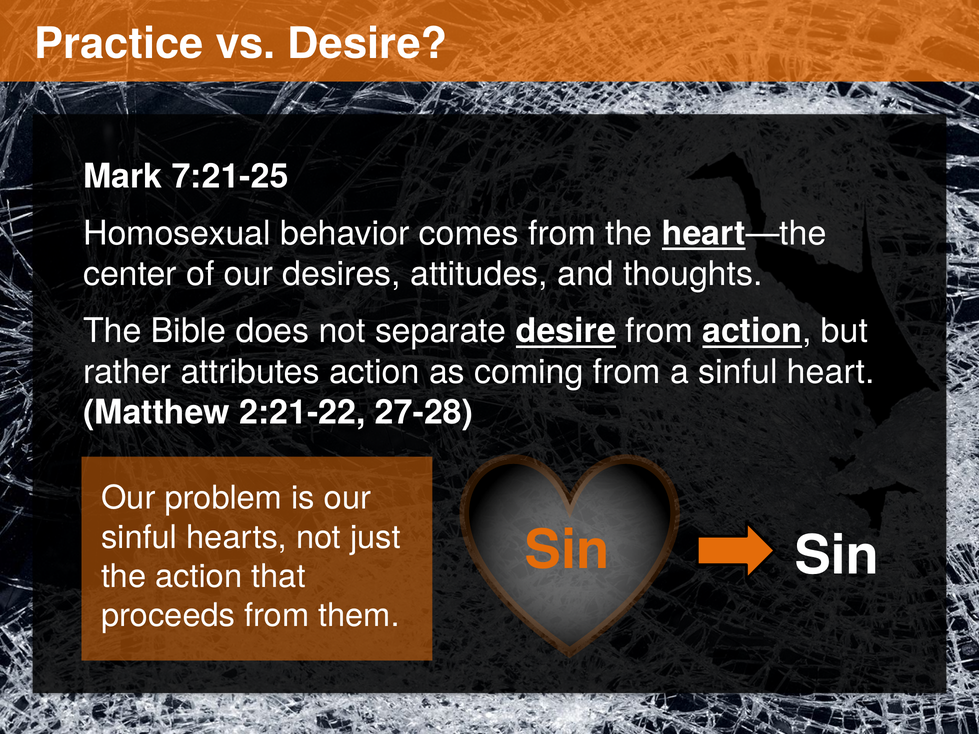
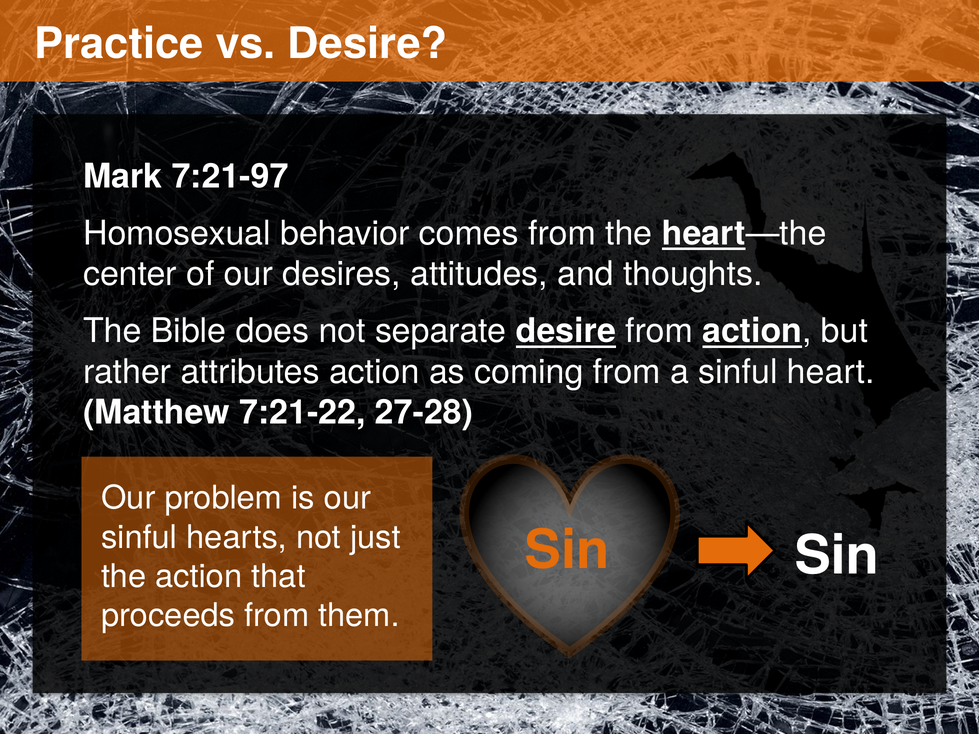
7:21-25: 7:21-25 -> 7:21-97 (230, 176)
2:21-22: 2:21-22 -> 7:21-22 (302, 413)
